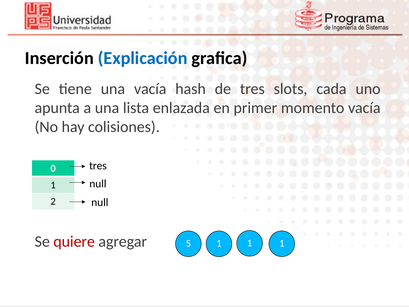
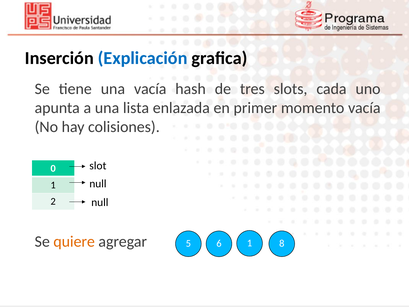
tres: tres -> slot (98, 166)
quiere colour: red -> orange (74, 242)
5 1: 1 -> 6 (219, 243)
1: 1 -> 8 (282, 243)
